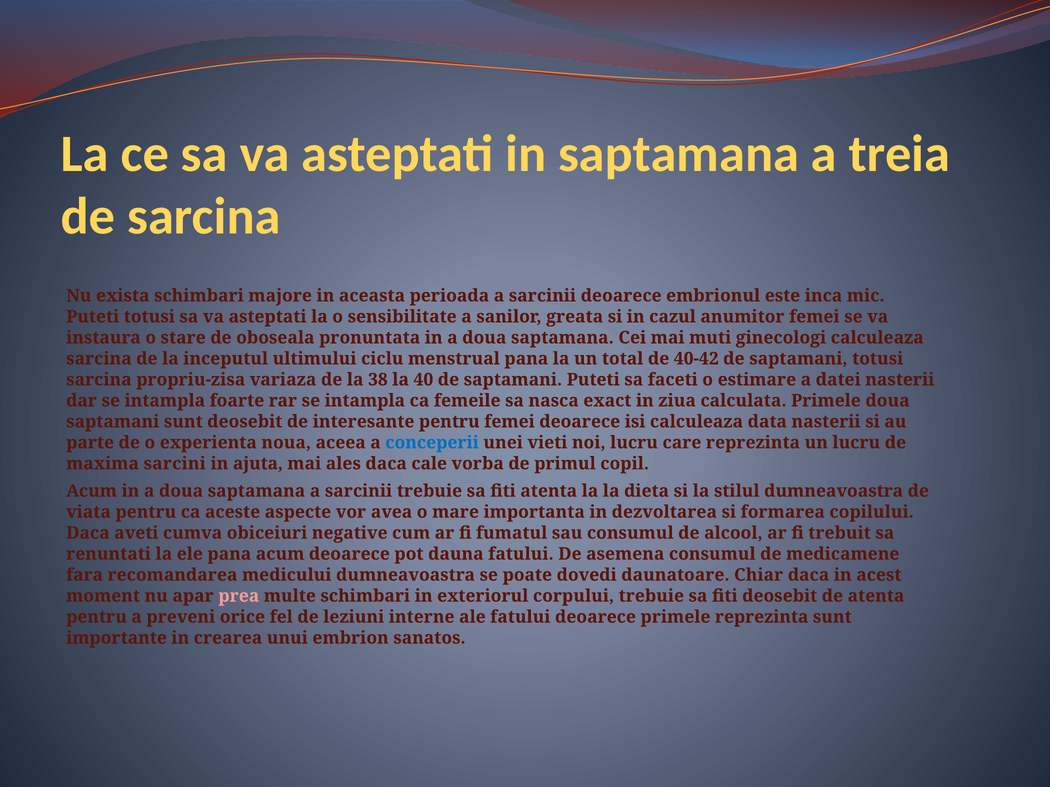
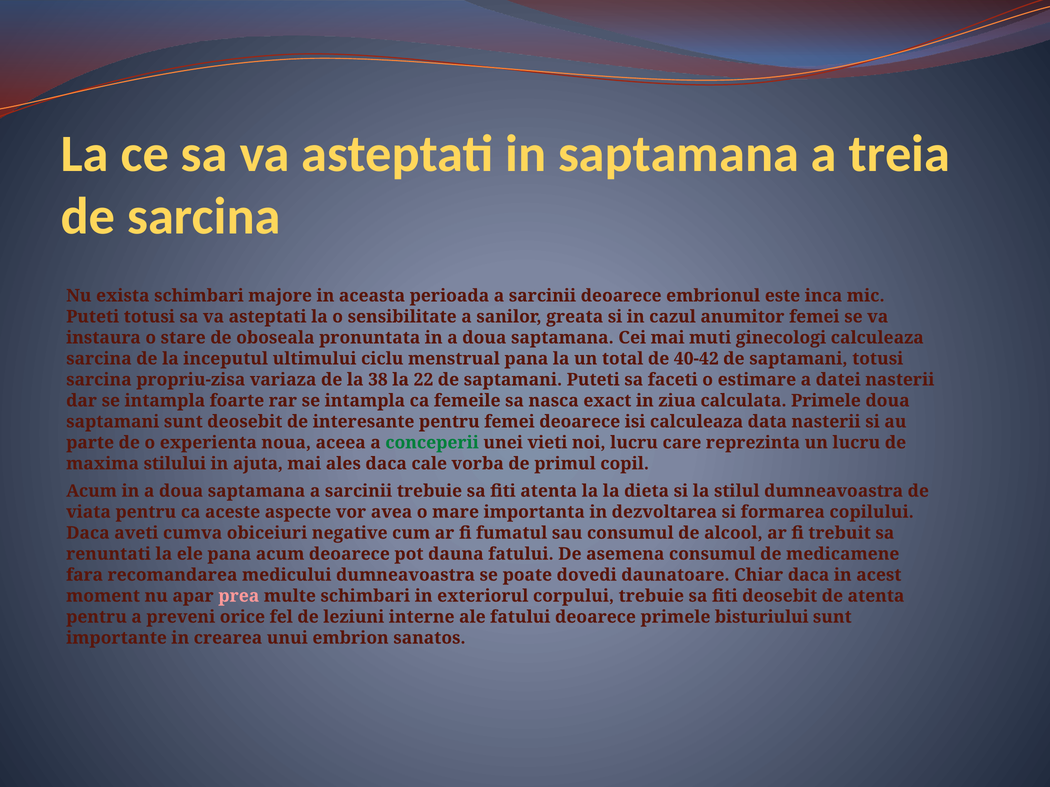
40: 40 -> 22 (423, 380)
conceperii colour: blue -> green (432, 443)
sarcini: sarcini -> stilului (175, 464)
primele reprezinta: reprezinta -> bisturiului (762, 617)
